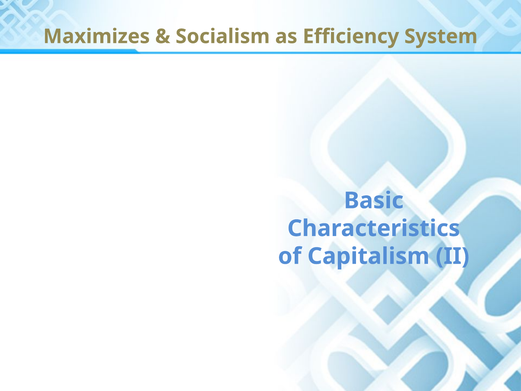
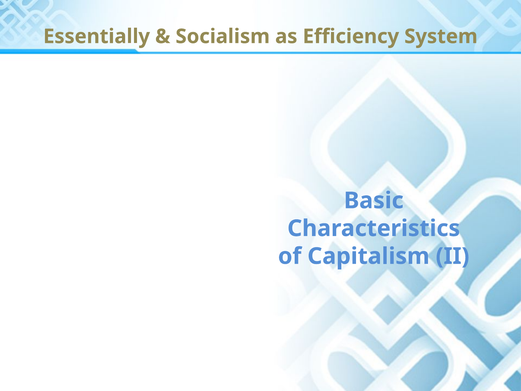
Maximizes: Maximizes -> Essentially (97, 36)
